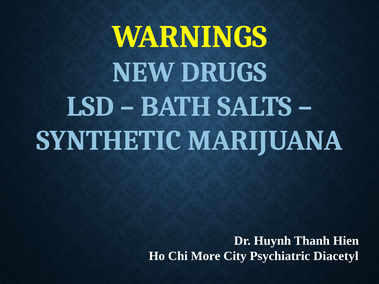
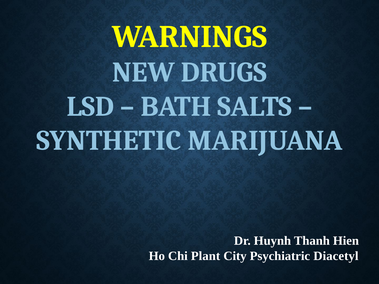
More: More -> Plant (206, 256)
